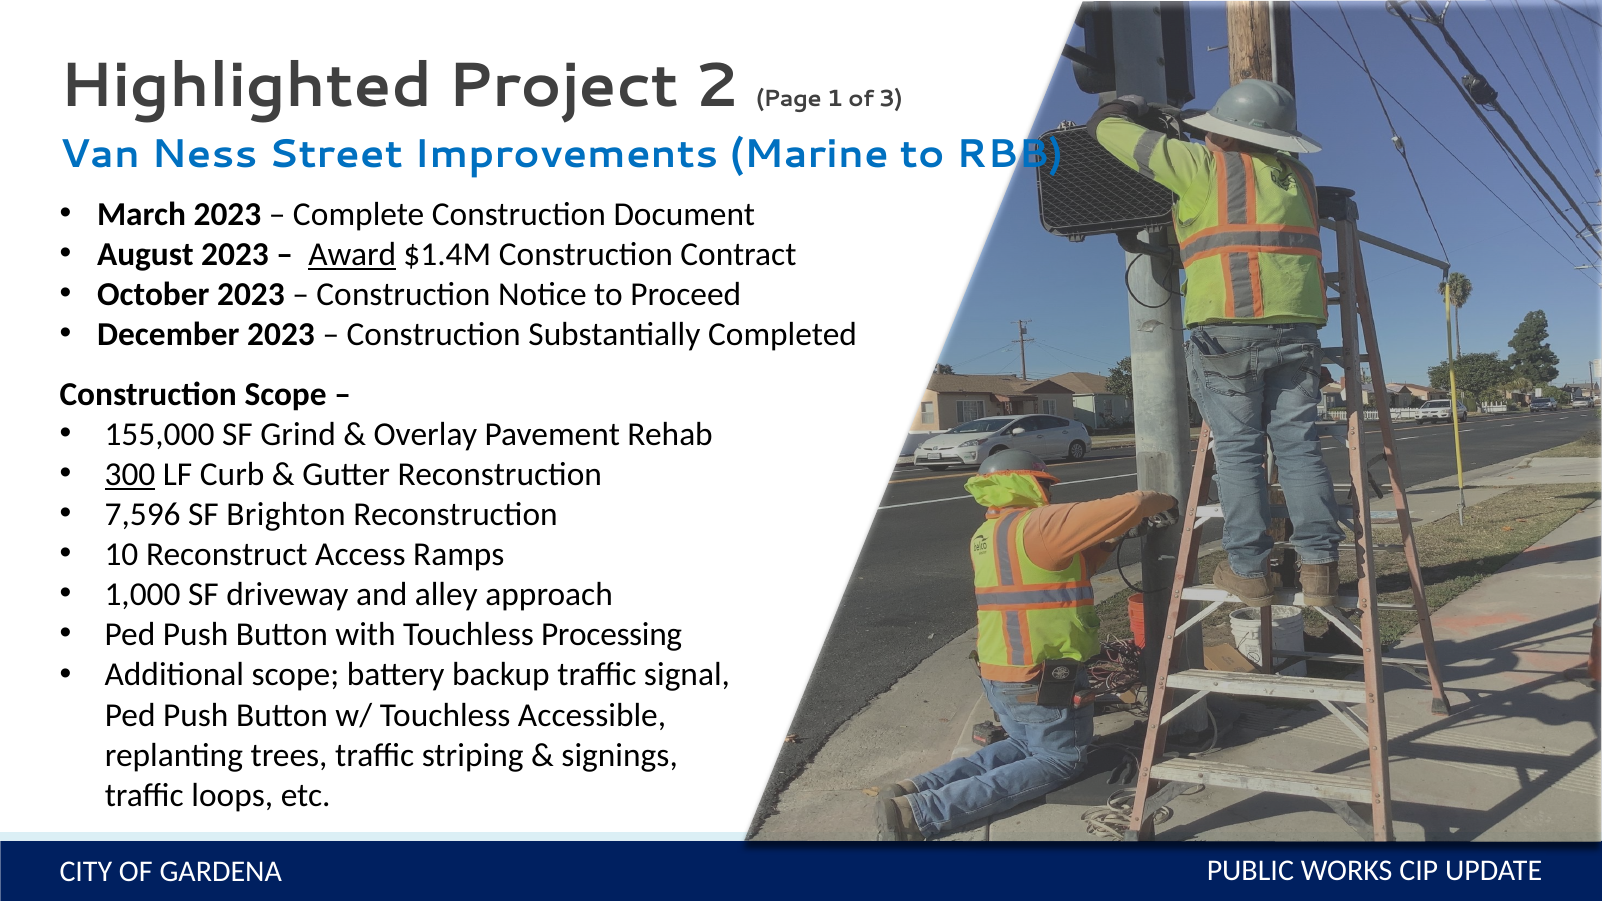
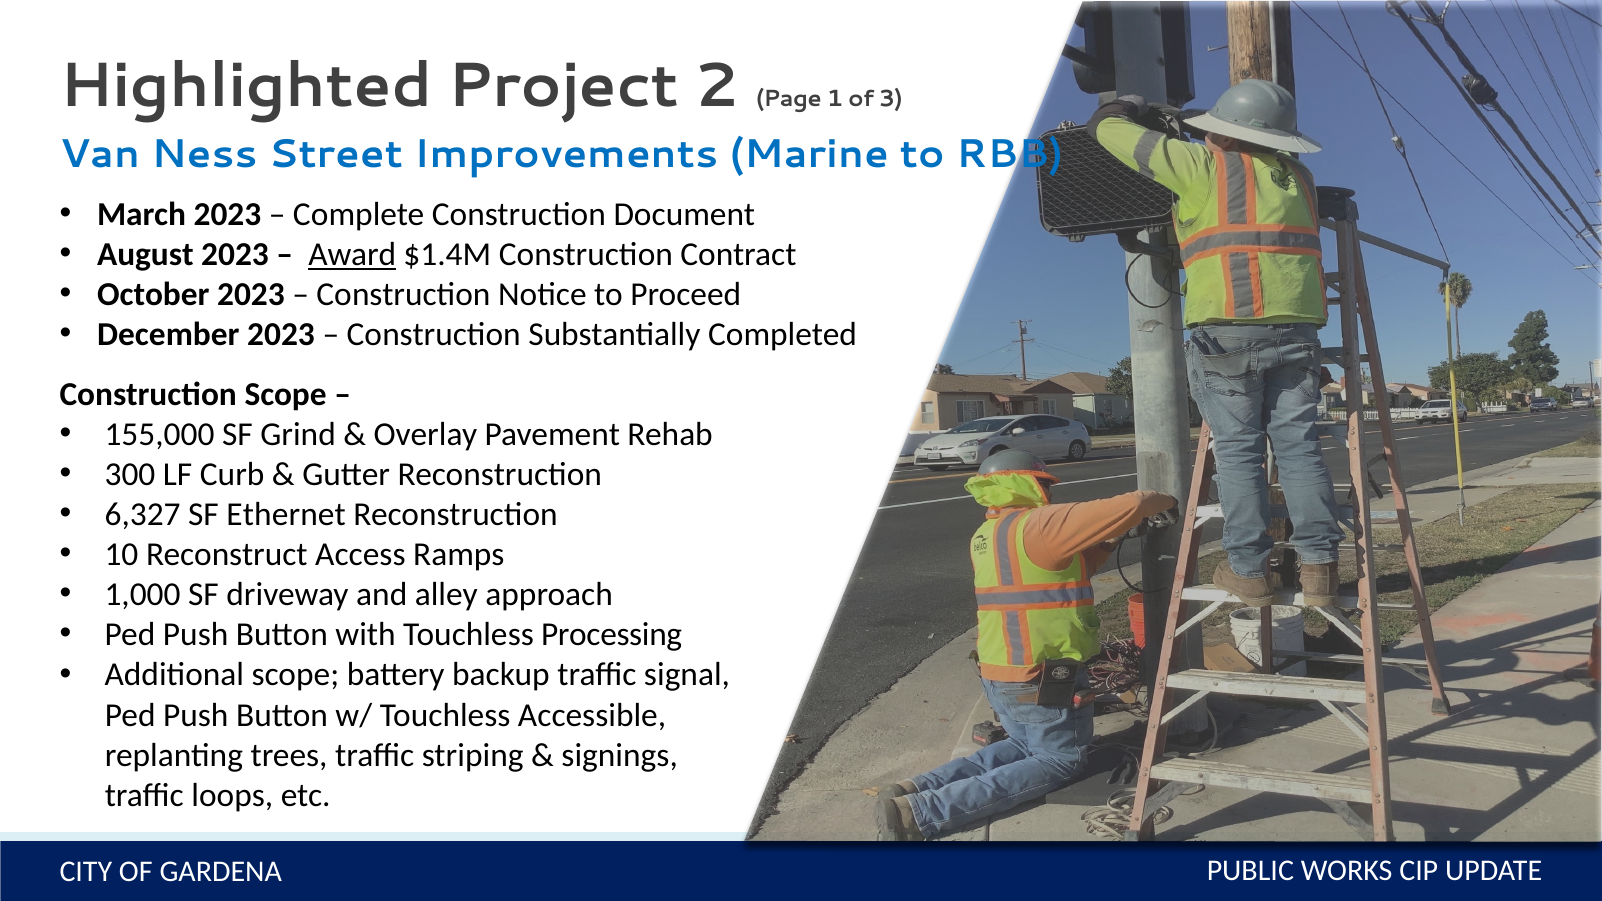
300 underline: present -> none (130, 475)
7,596: 7,596 -> 6,327 (143, 515)
Brighton: Brighton -> Ethernet (286, 515)
